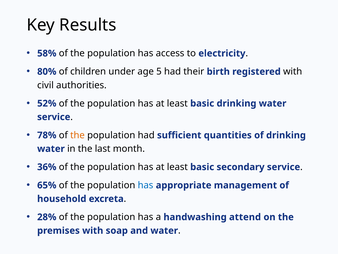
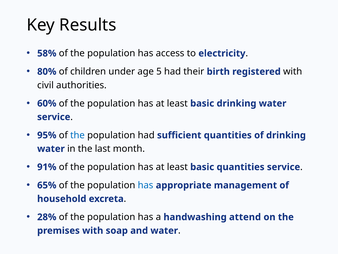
52%: 52% -> 60% (47, 103)
78%: 78% -> 95% (47, 135)
the colour: orange -> blue (77, 135)
36%: 36% -> 91% (47, 167)
basic secondary: secondary -> quantities (241, 167)
